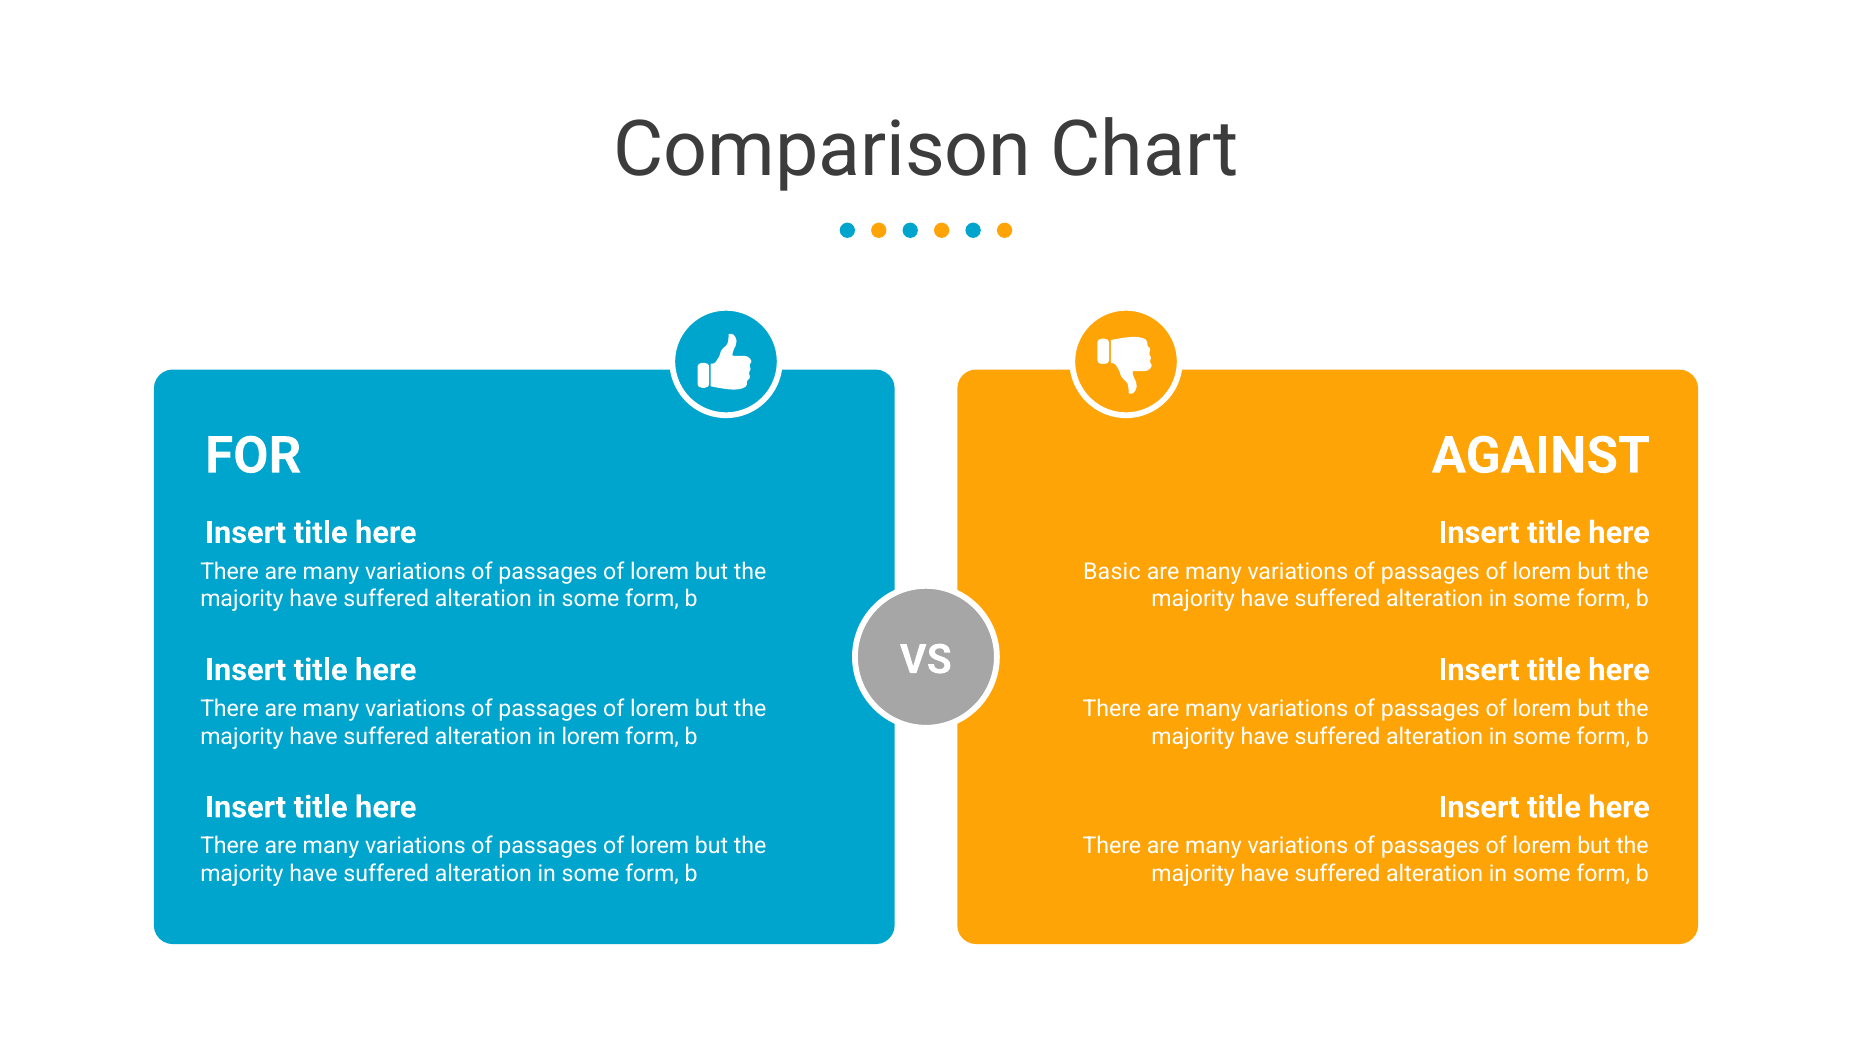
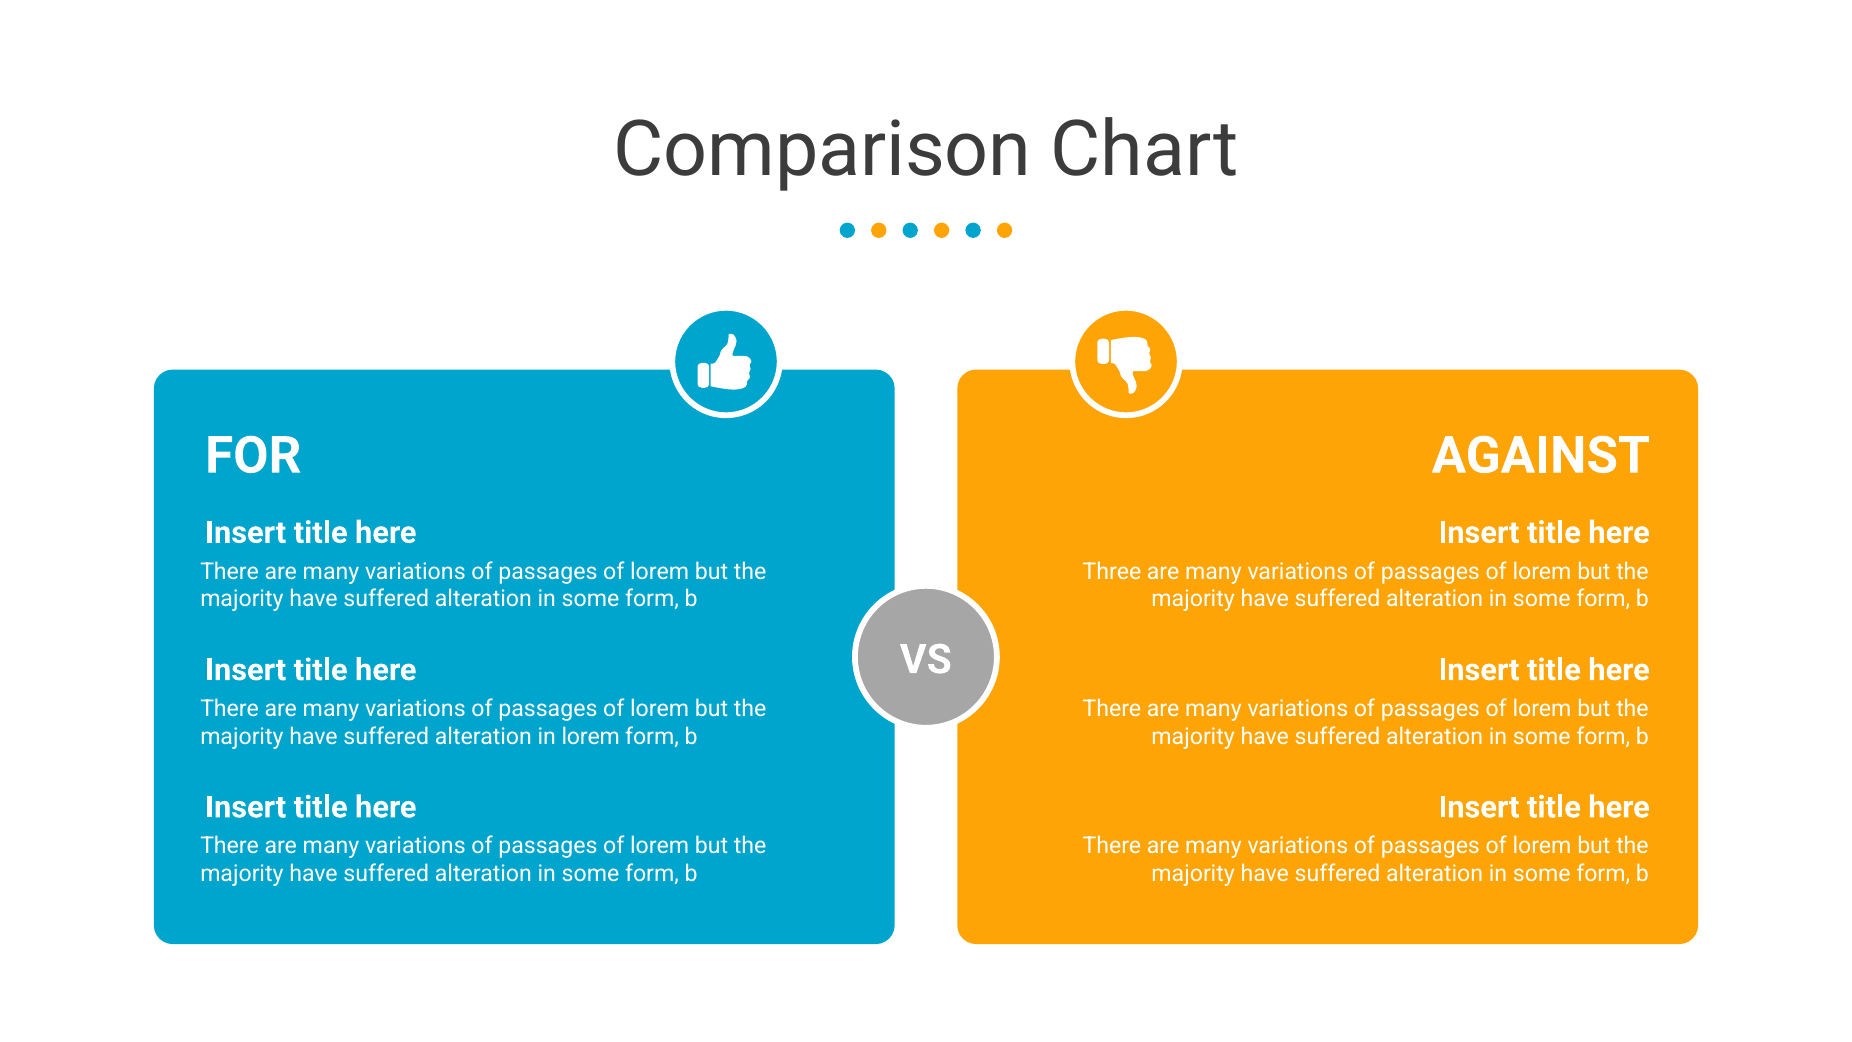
Basic: Basic -> Three (1112, 571)
